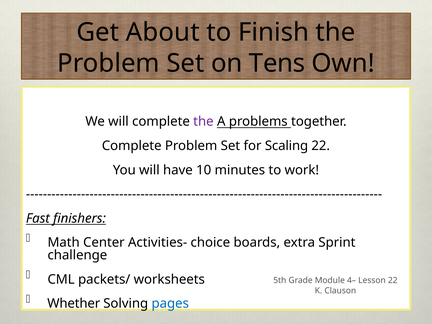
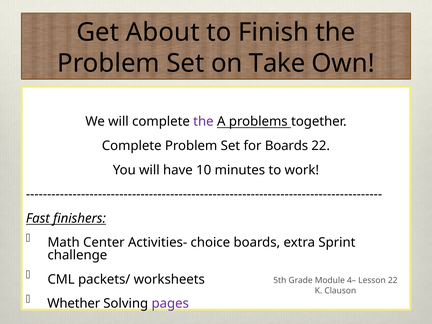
Tens: Tens -> Take (277, 63)
for Scaling: Scaling -> Boards (287, 146)
pages colour: blue -> purple (170, 304)
